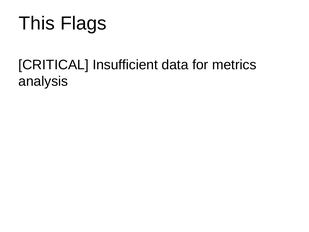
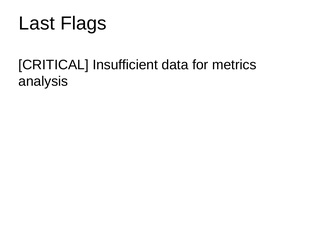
This: This -> Last (37, 23)
